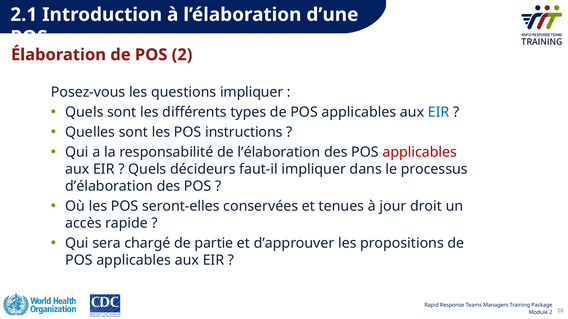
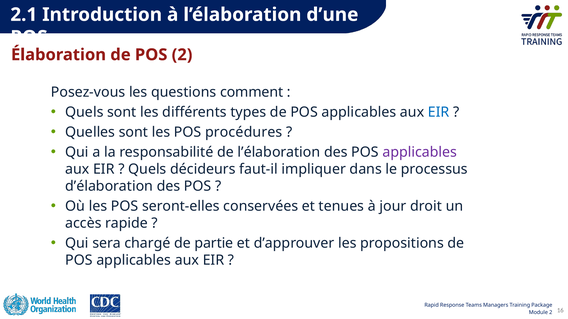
questions impliquer: impliquer -> comment (252, 92)
instructions: instructions -> procédures (244, 132)
applicables colour: red -> purple (420, 152)
